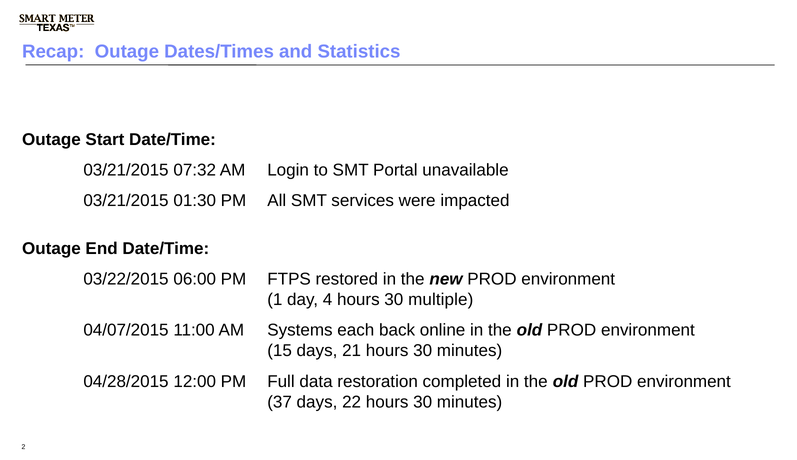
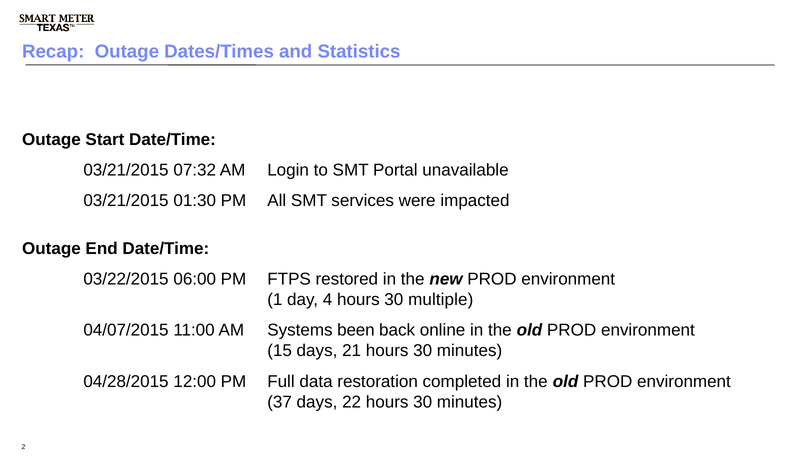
each: each -> been (356, 330)
